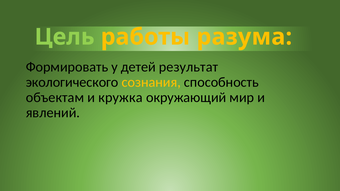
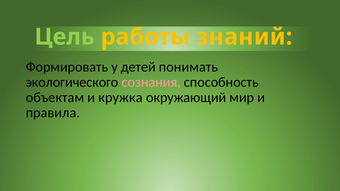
разума: разума -> знаний (244, 37)
результат: результат -> понимать (189, 67)
сознания colour: yellow -> pink (151, 82)
явлений: явлений -> правила (53, 113)
